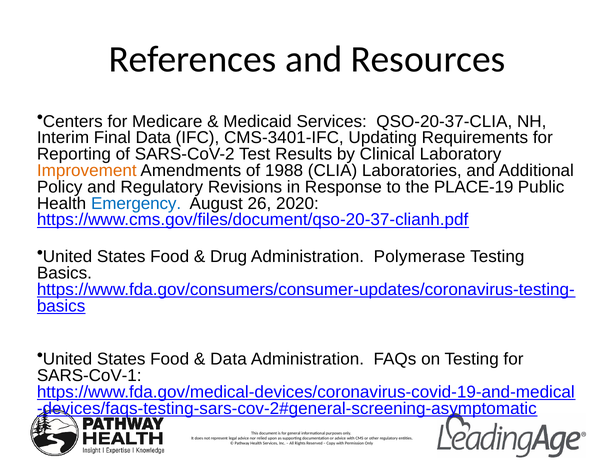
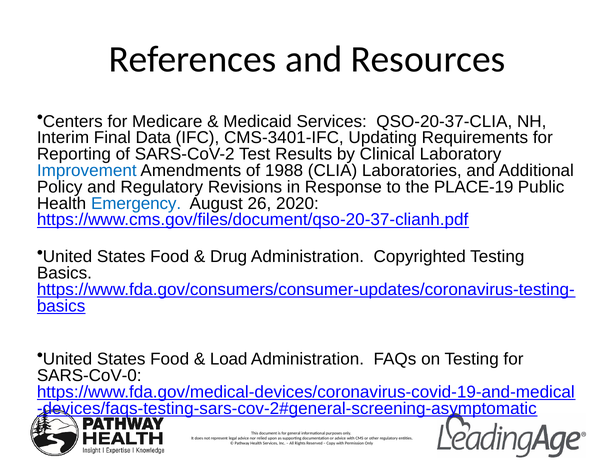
Improvement colour: orange -> blue (87, 171)
Polymerase: Polymerase -> Copyrighted (420, 257)
Data: Data -> Load (229, 359)
SARS-CoV-1: SARS-CoV-1 -> SARS-CoV-0 (89, 376)
